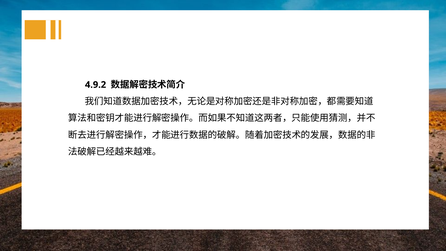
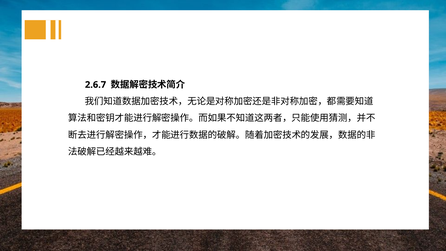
4.9.2: 4.9.2 -> 2.6.7 (96, 85)
